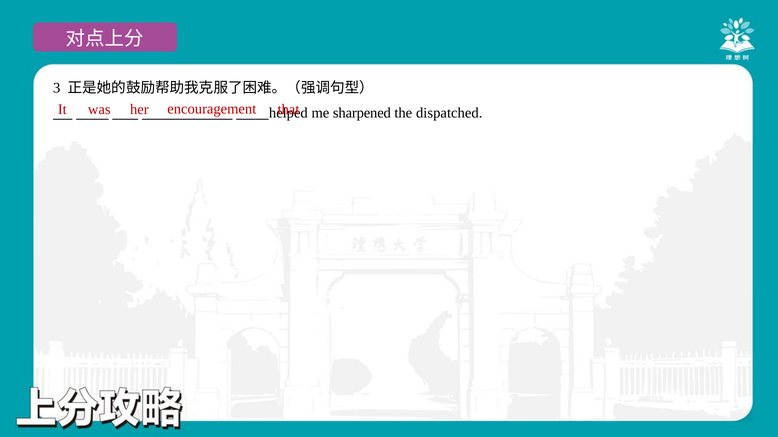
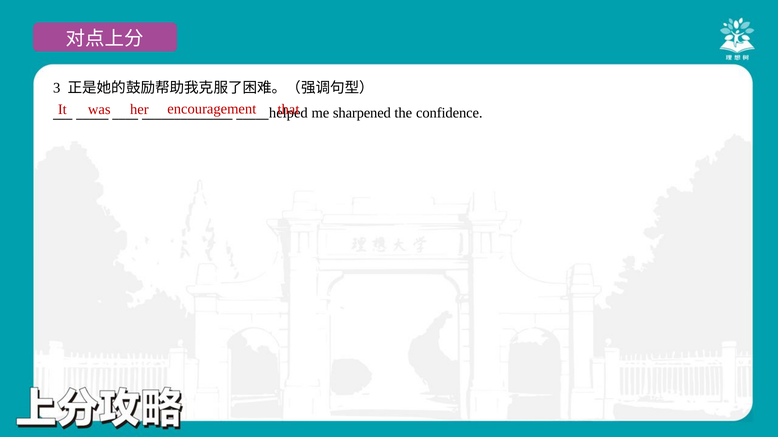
dispatched: dispatched -> confidence (449, 113)
